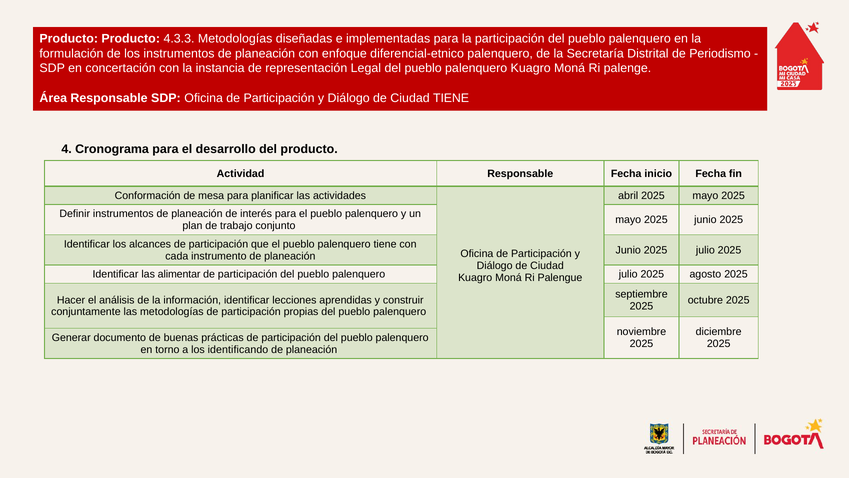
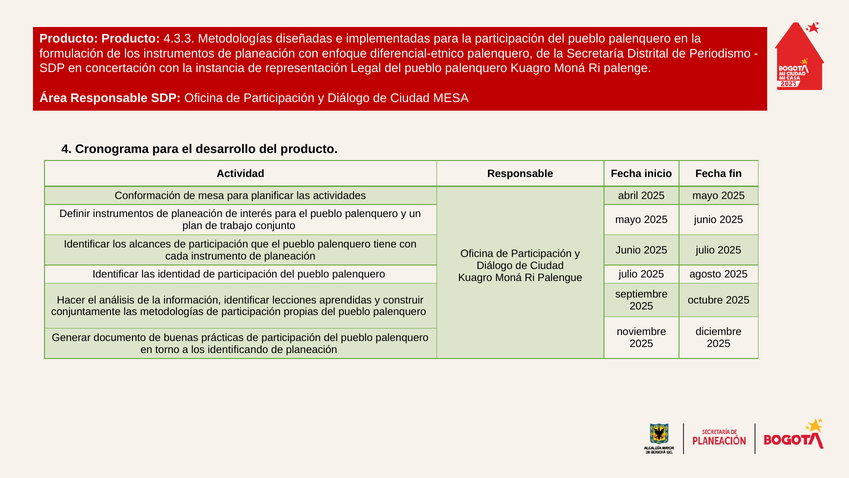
Ciudad TIENE: TIENE -> MESA (451, 98)
alimentar: alimentar -> identidad (179, 274)
